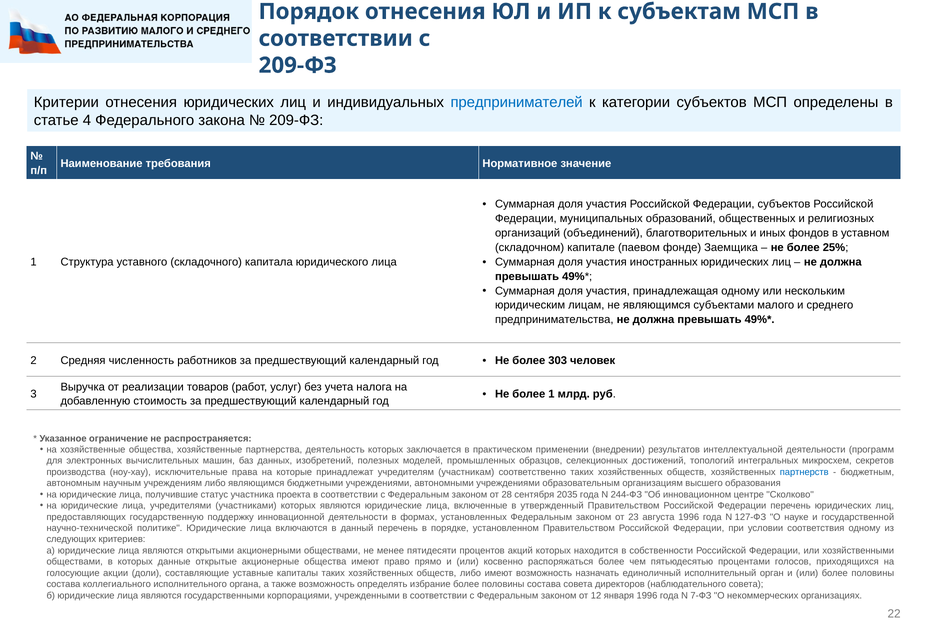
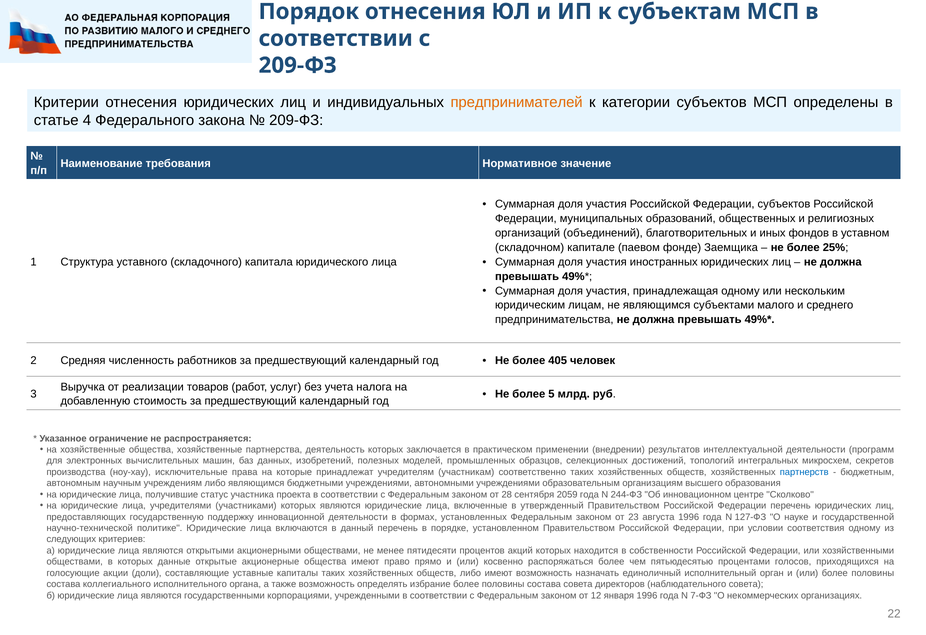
предпринимателей colour: blue -> orange (517, 102)
303: 303 -> 405 (558, 361)
более 1: 1 -> 5 (551, 394)
2035: 2035 -> 2059 (567, 495)
